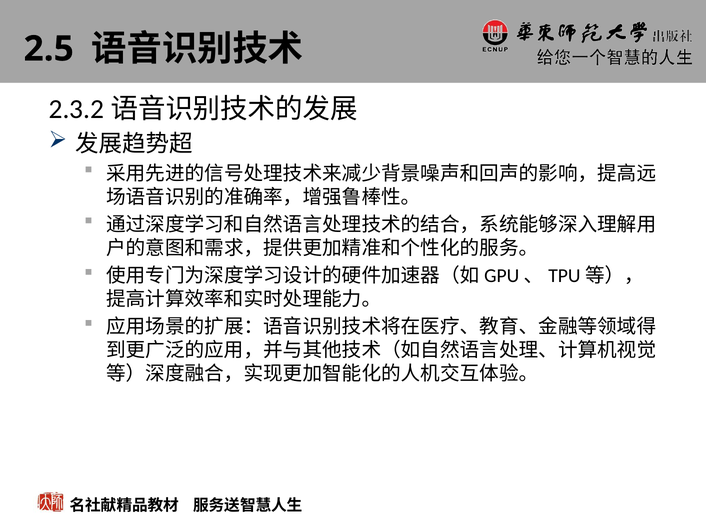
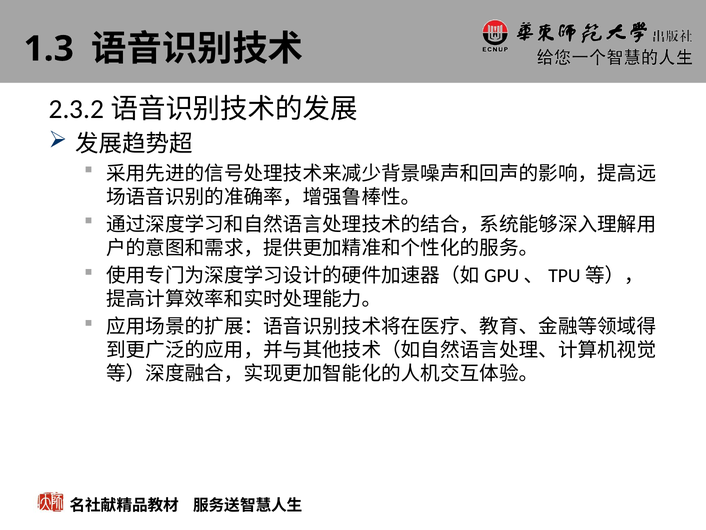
2.5: 2.5 -> 1.3 (49, 49)
